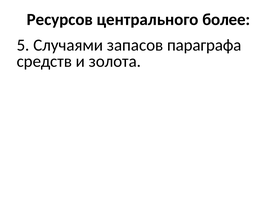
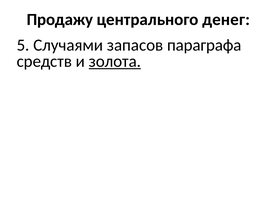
Ресурсов: Ресурсов -> Продажу (60, 19)
более: более -> денег (226, 19)
золота underline: none -> present (115, 61)
